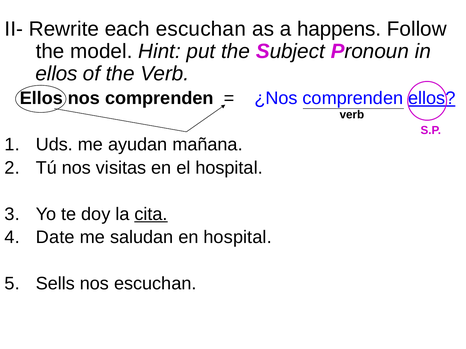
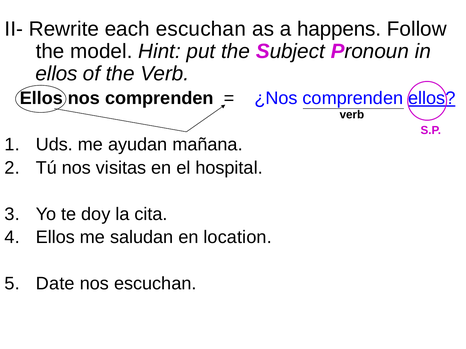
cita underline: present -> none (151, 214)
Date: Date -> Ellos (55, 238)
en hospital: hospital -> location (238, 238)
Sells: Sells -> Date (55, 284)
